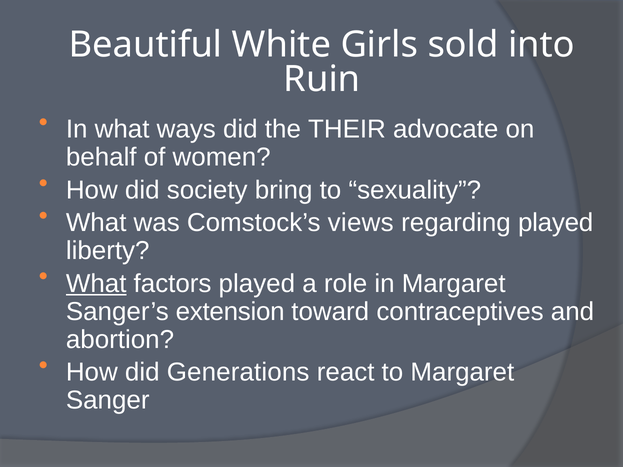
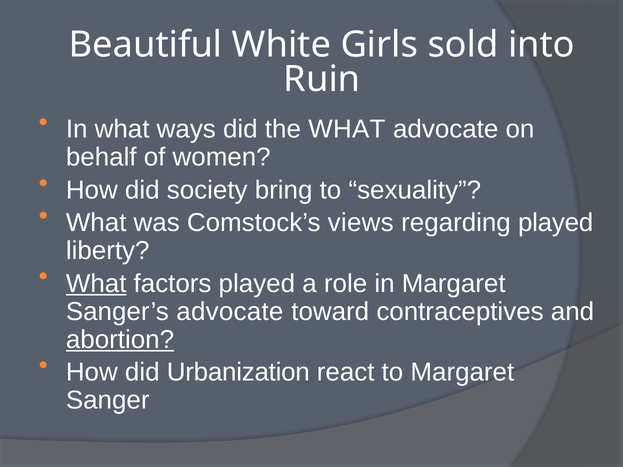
the THEIR: THEIR -> WHAT (347, 129)
Sanger’s extension: extension -> advocate (230, 312)
abortion underline: none -> present (120, 340)
Generations: Generations -> Urbanization (238, 372)
